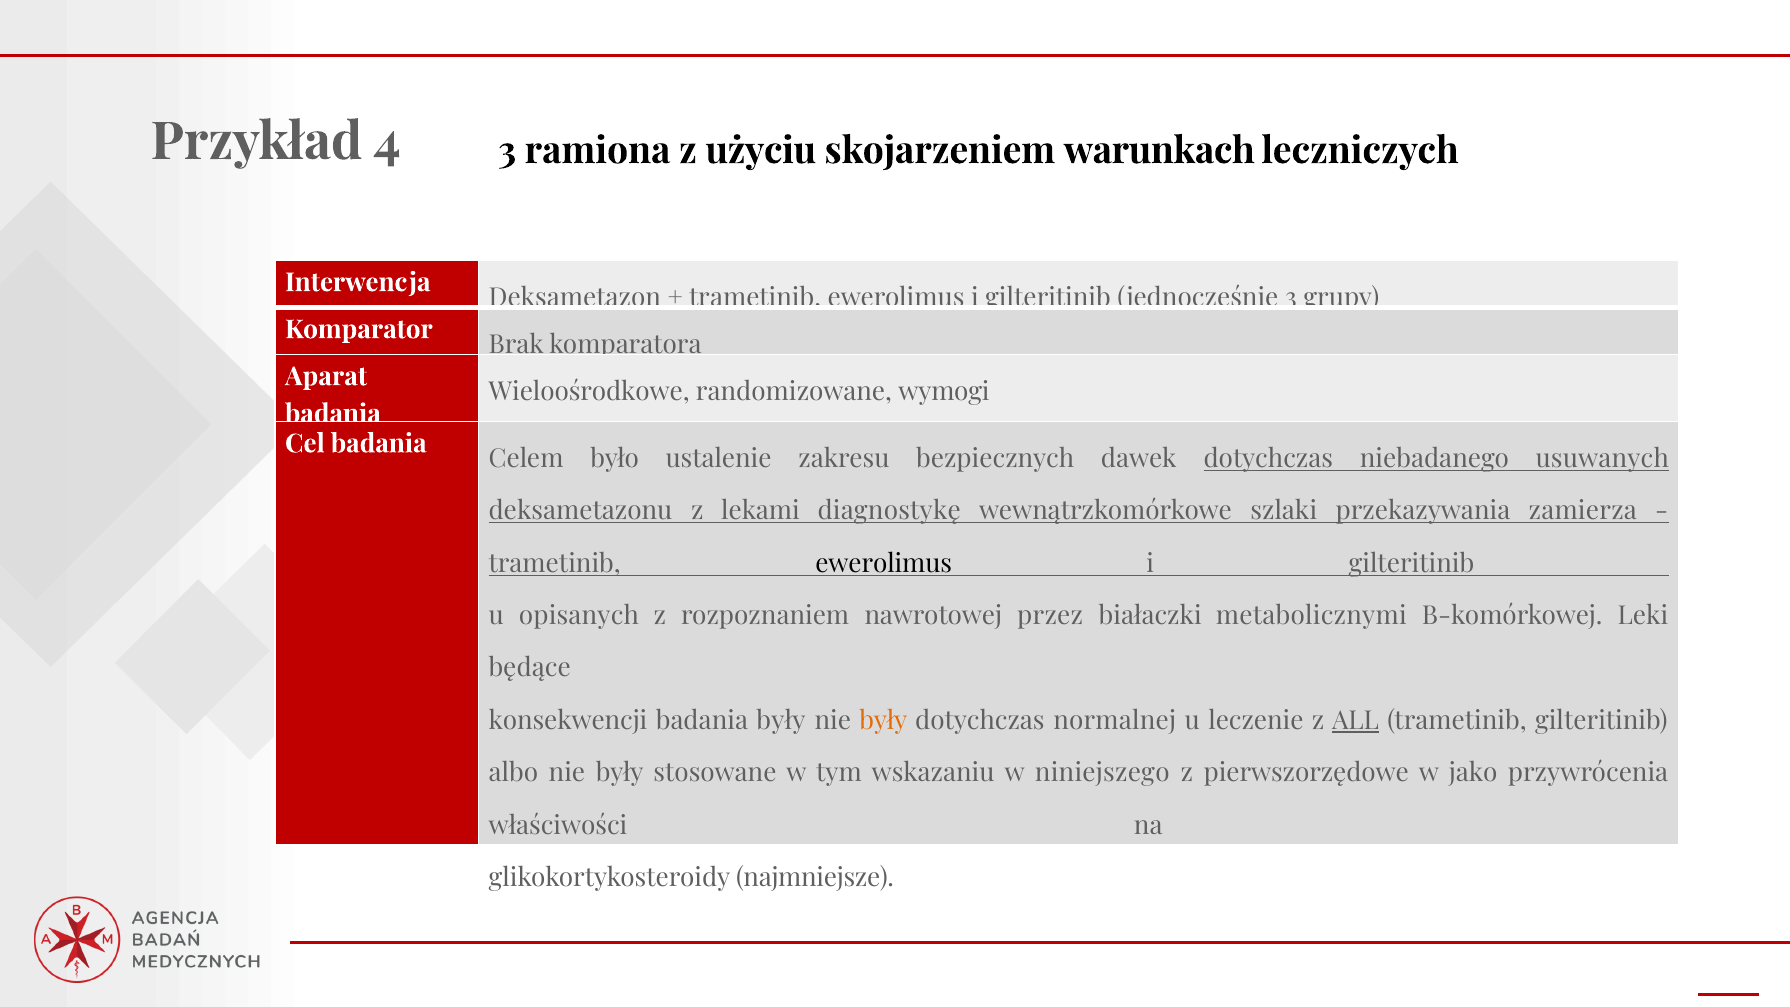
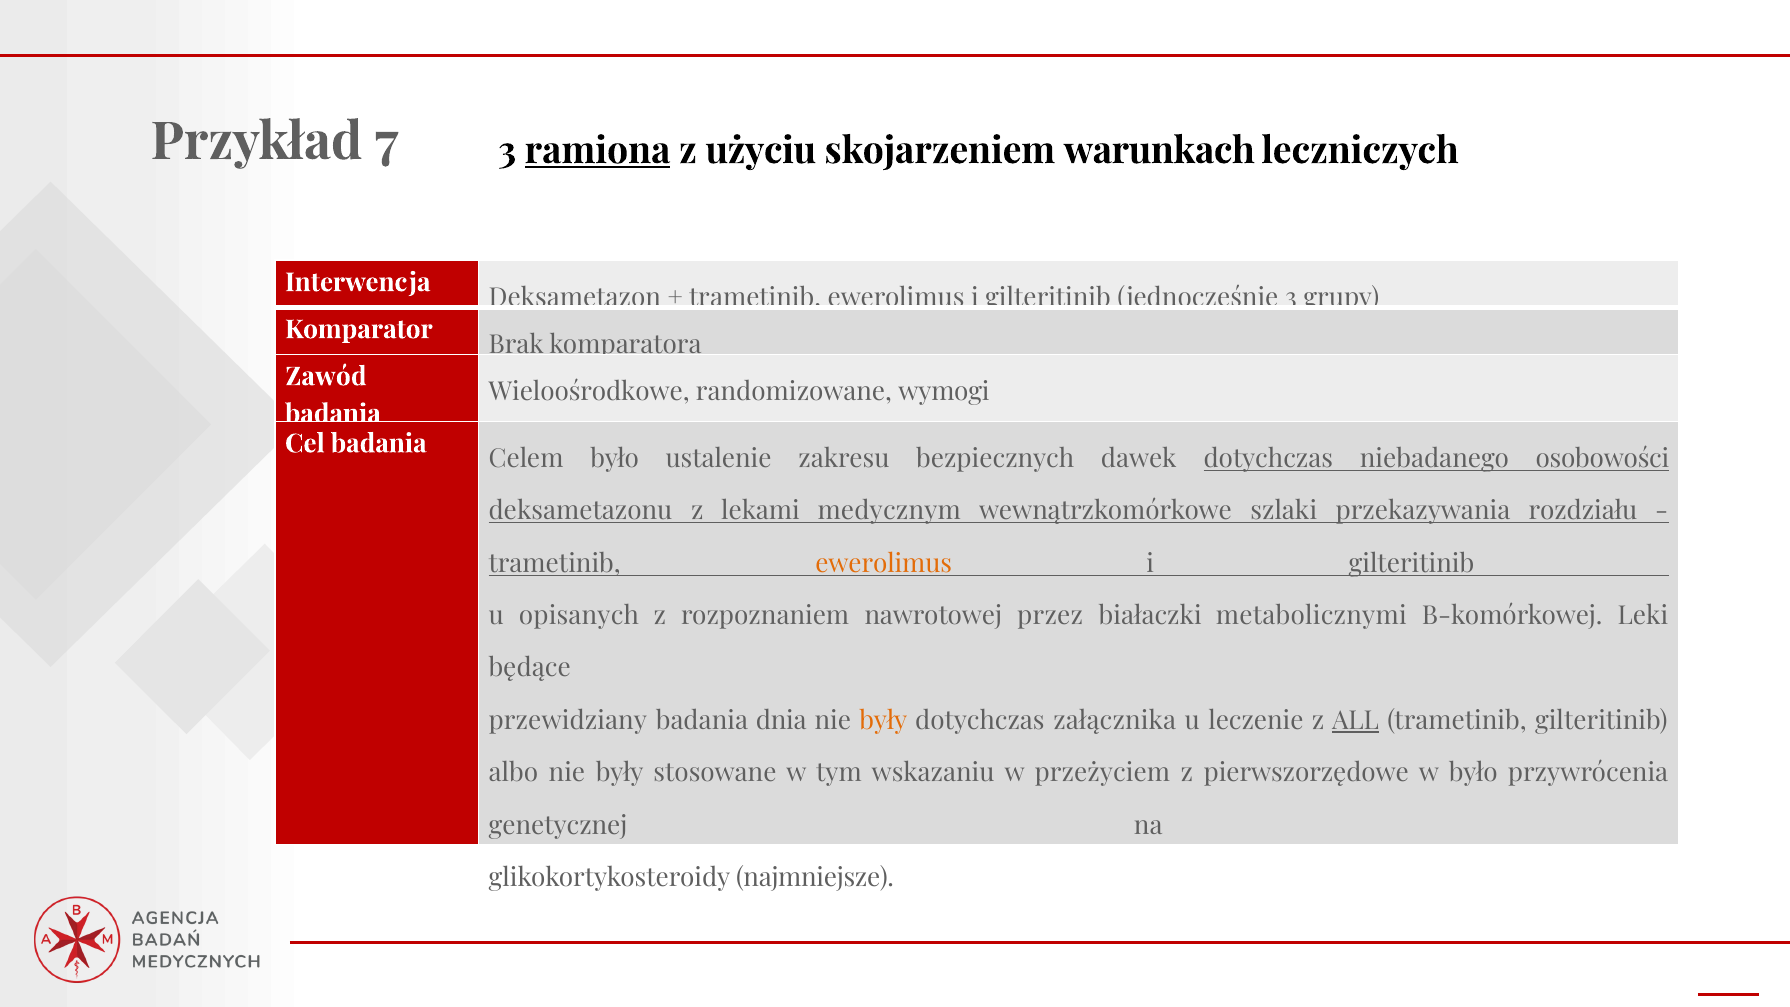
4: 4 -> 7 (386, 142)
ramiona underline: none -> present (598, 151)
Aparat: Aparat -> Zawód (326, 377)
usuwanych: usuwanych -> osobowości (1602, 459)
diagnostykę: diagnostykę -> medycznym (889, 511)
zamierza: zamierza -> rozdziału (1583, 511)
ewerolimus colour: black -> orange (884, 563)
konsekwencji: konsekwencji -> przewidziany (568, 721)
badania były: były -> dnia (781, 721)
normalnej: normalnej -> załącznika (1115, 721)
niniejszego: niniejszego -> przeżyciem (1102, 773)
w jako: jako -> było (1473, 773)
właściwości: właściwości -> genetycznej (558, 825)
